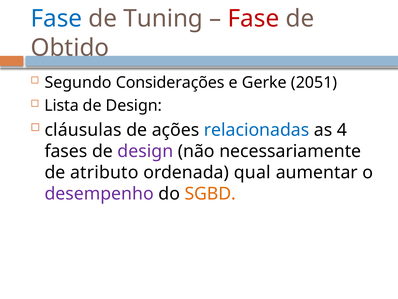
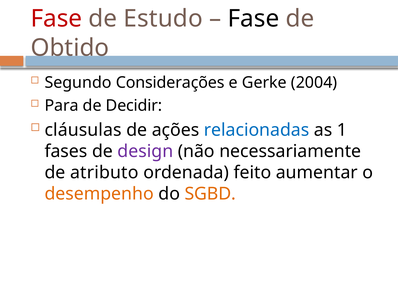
Fase colour: blue -> red (56, 19)
Tuning: Tuning -> Estudo (163, 19)
Fase colour: red -> black (253, 19)
2051: 2051 -> 2004 (314, 82)
Lista: Lista -> Para (62, 105)
Design: Design -> Decidir (134, 105)
4: 4 -> 1 (342, 130)
qual: qual -> feito (252, 172)
desempenho colour: purple -> orange (99, 193)
